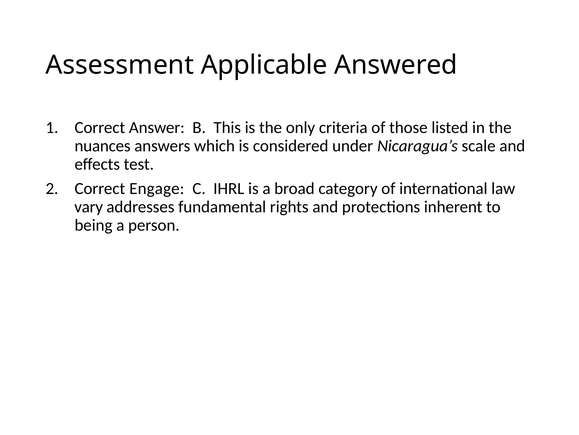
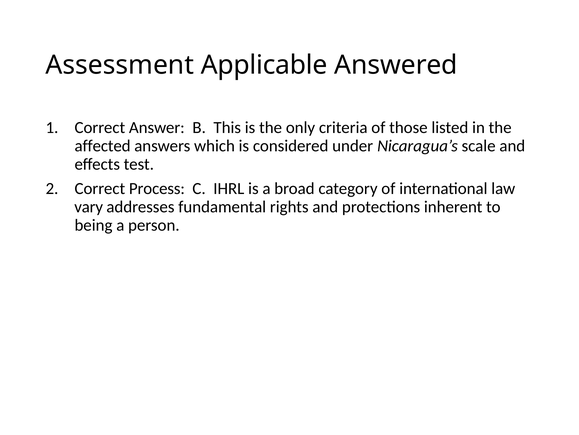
nuances: nuances -> affected (103, 146)
Engage: Engage -> Process (157, 188)
